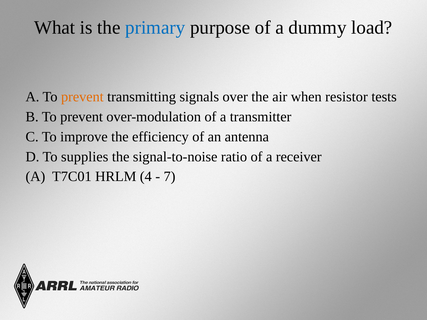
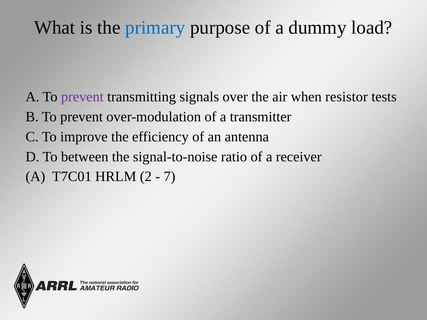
prevent colour: orange -> purple (82, 97)
supplies: supplies -> between (85, 157)
4: 4 -> 2 (146, 177)
